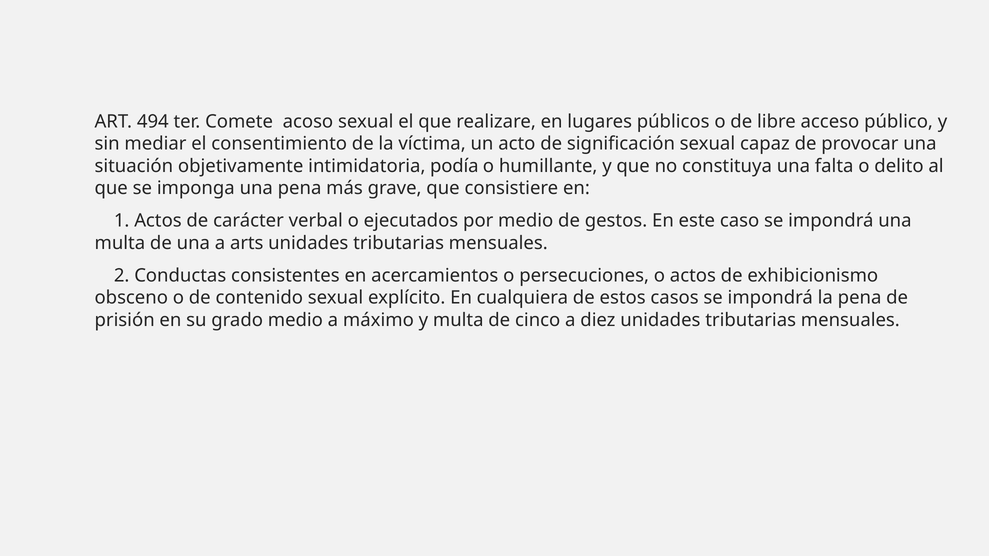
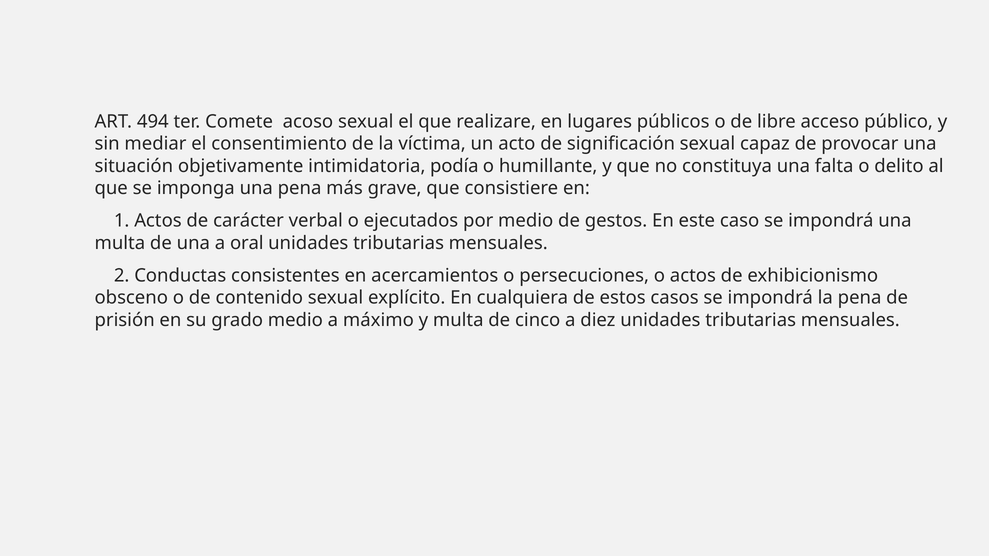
arts: arts -> oral (247, 243)
